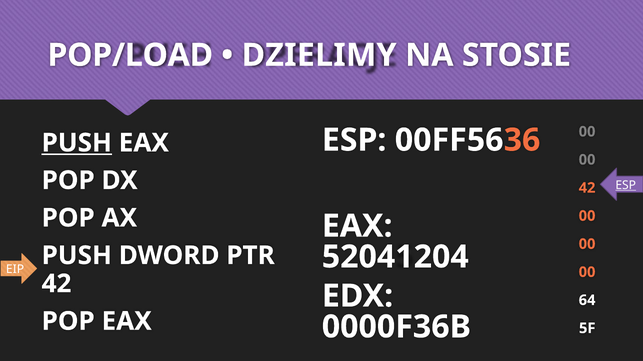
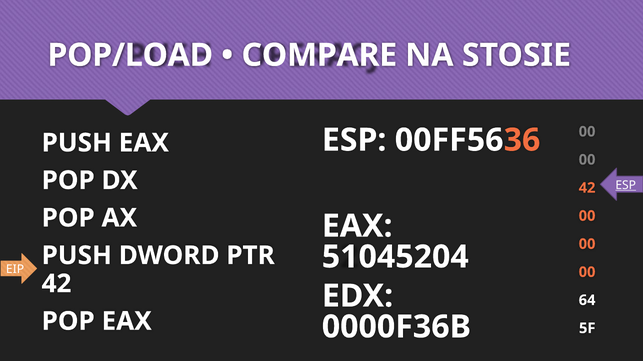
DZIELIMY: DZIELIMY -> COMPARE (319, 55)
PUSH underline: present -> none (77, 143)
52041204: 52041204 -> 51045204 (395, 257)
